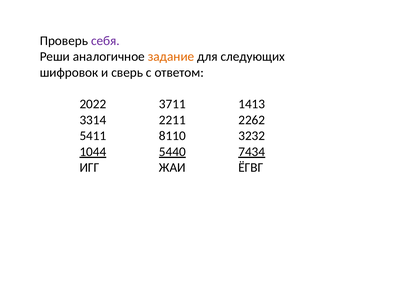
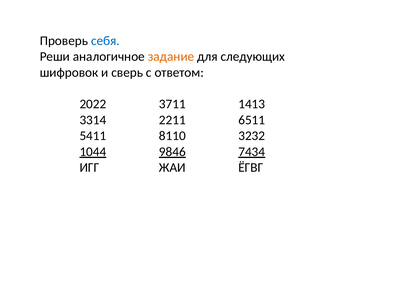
себя colour: purple -> blue (105, 41)
2262: 2262 -> 6511 (252, 120)
5440: 5440 -> 9846 (172, 152)
